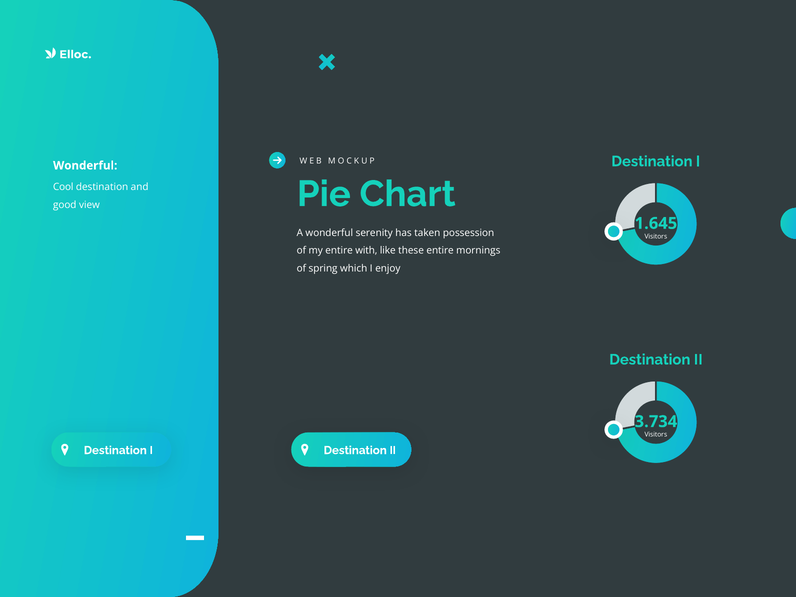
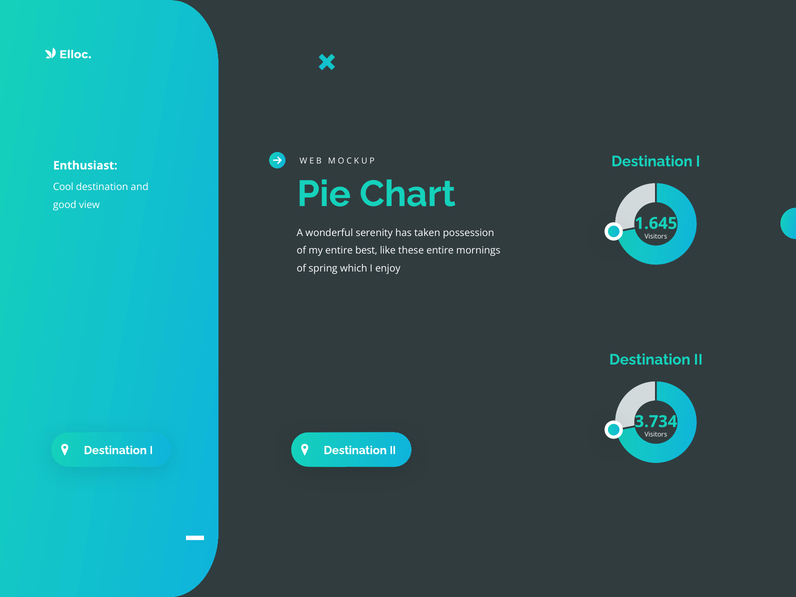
Wonderful: Wonderful -> Enthusiast (85, 166)
with: with -> best (366, 251)
